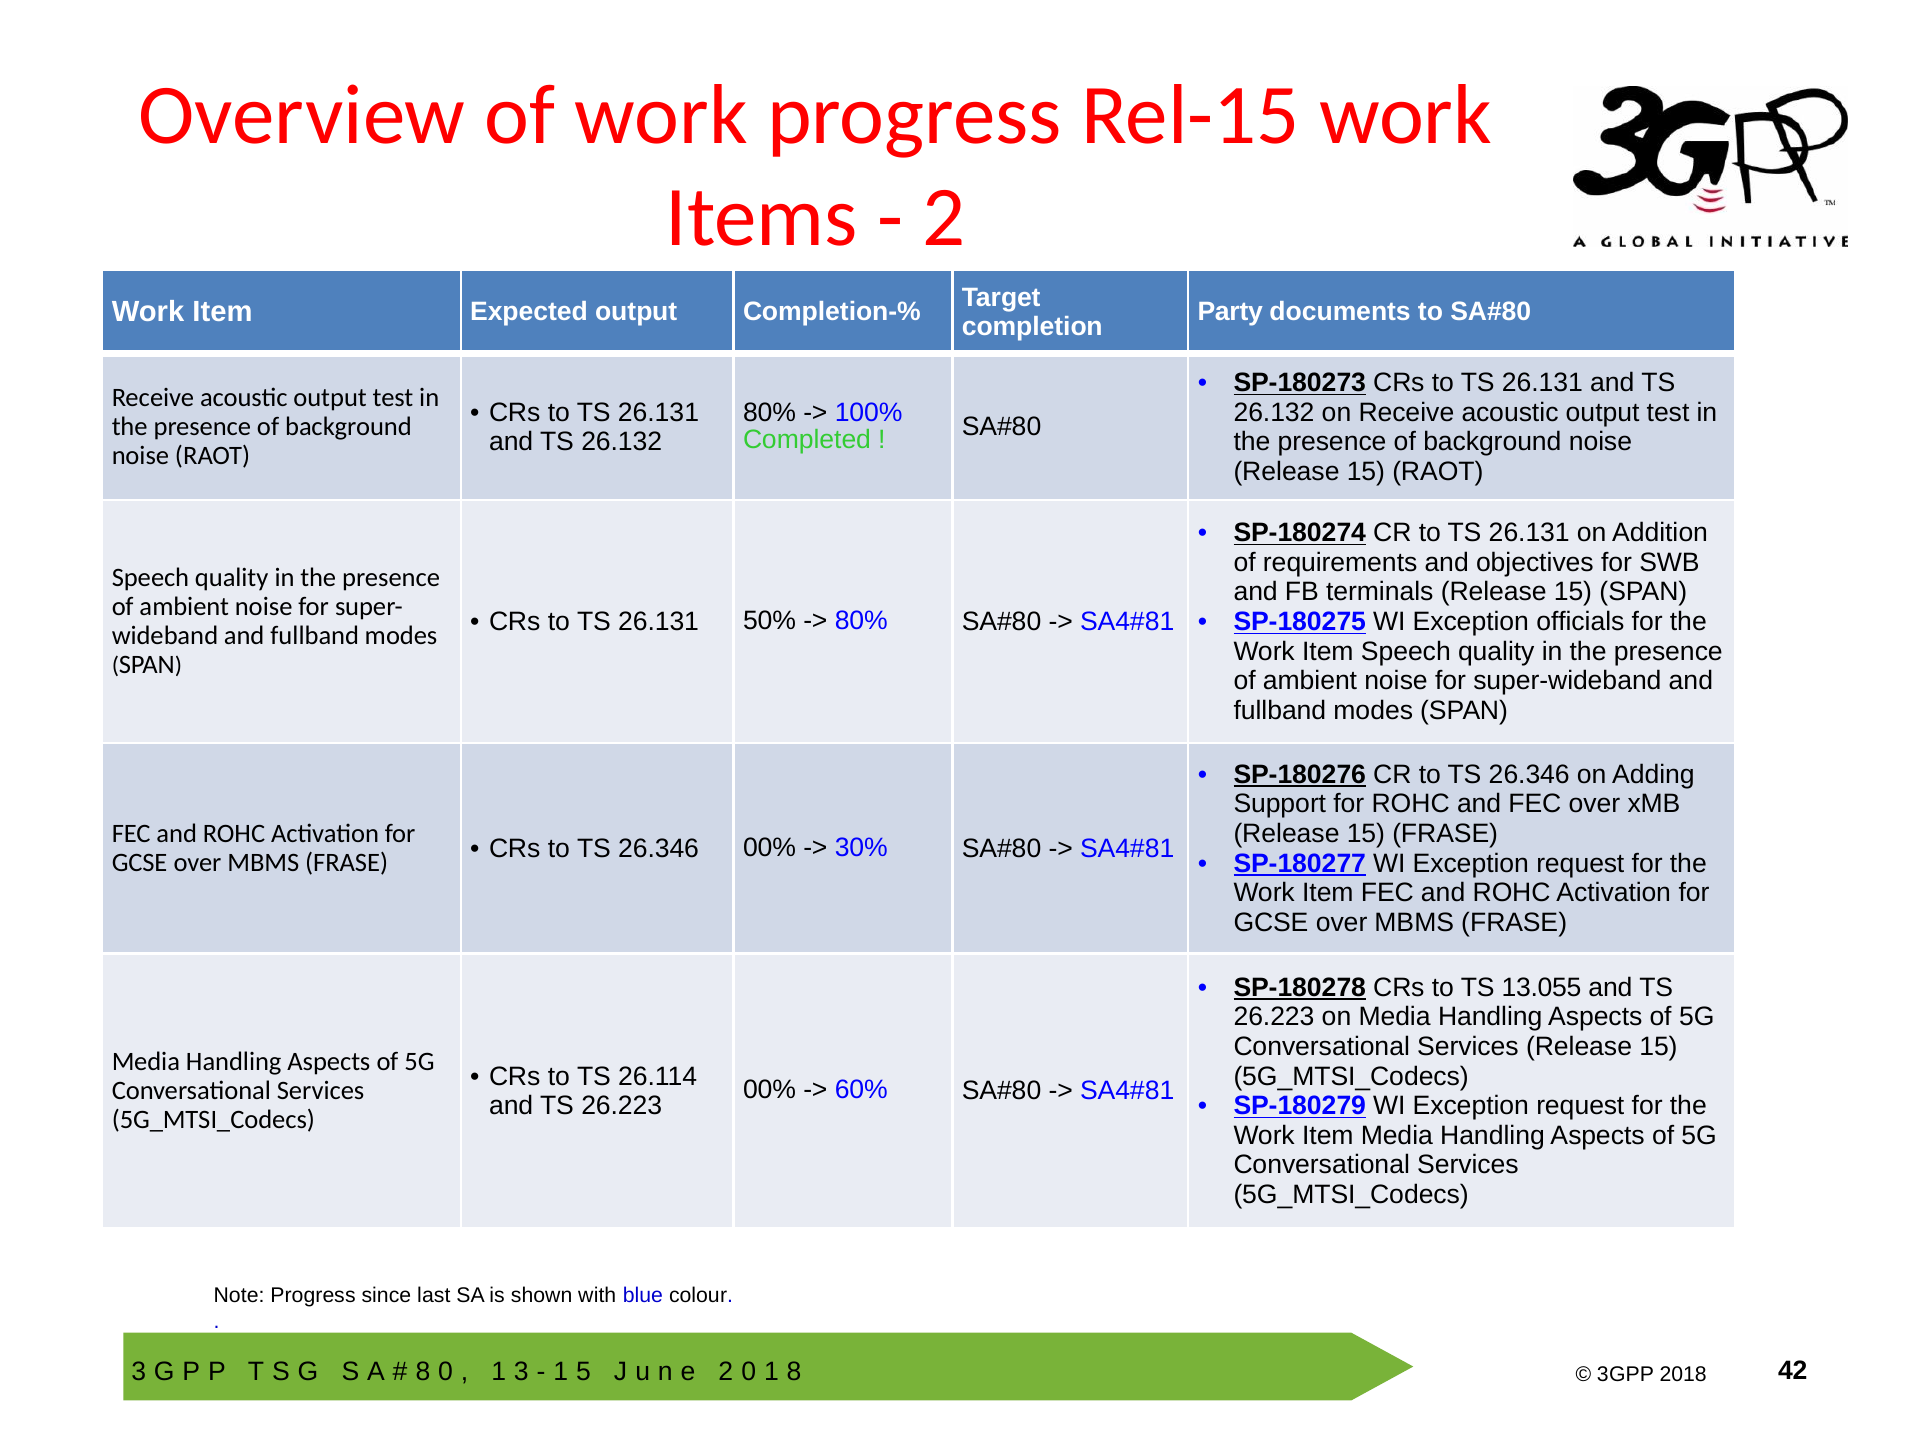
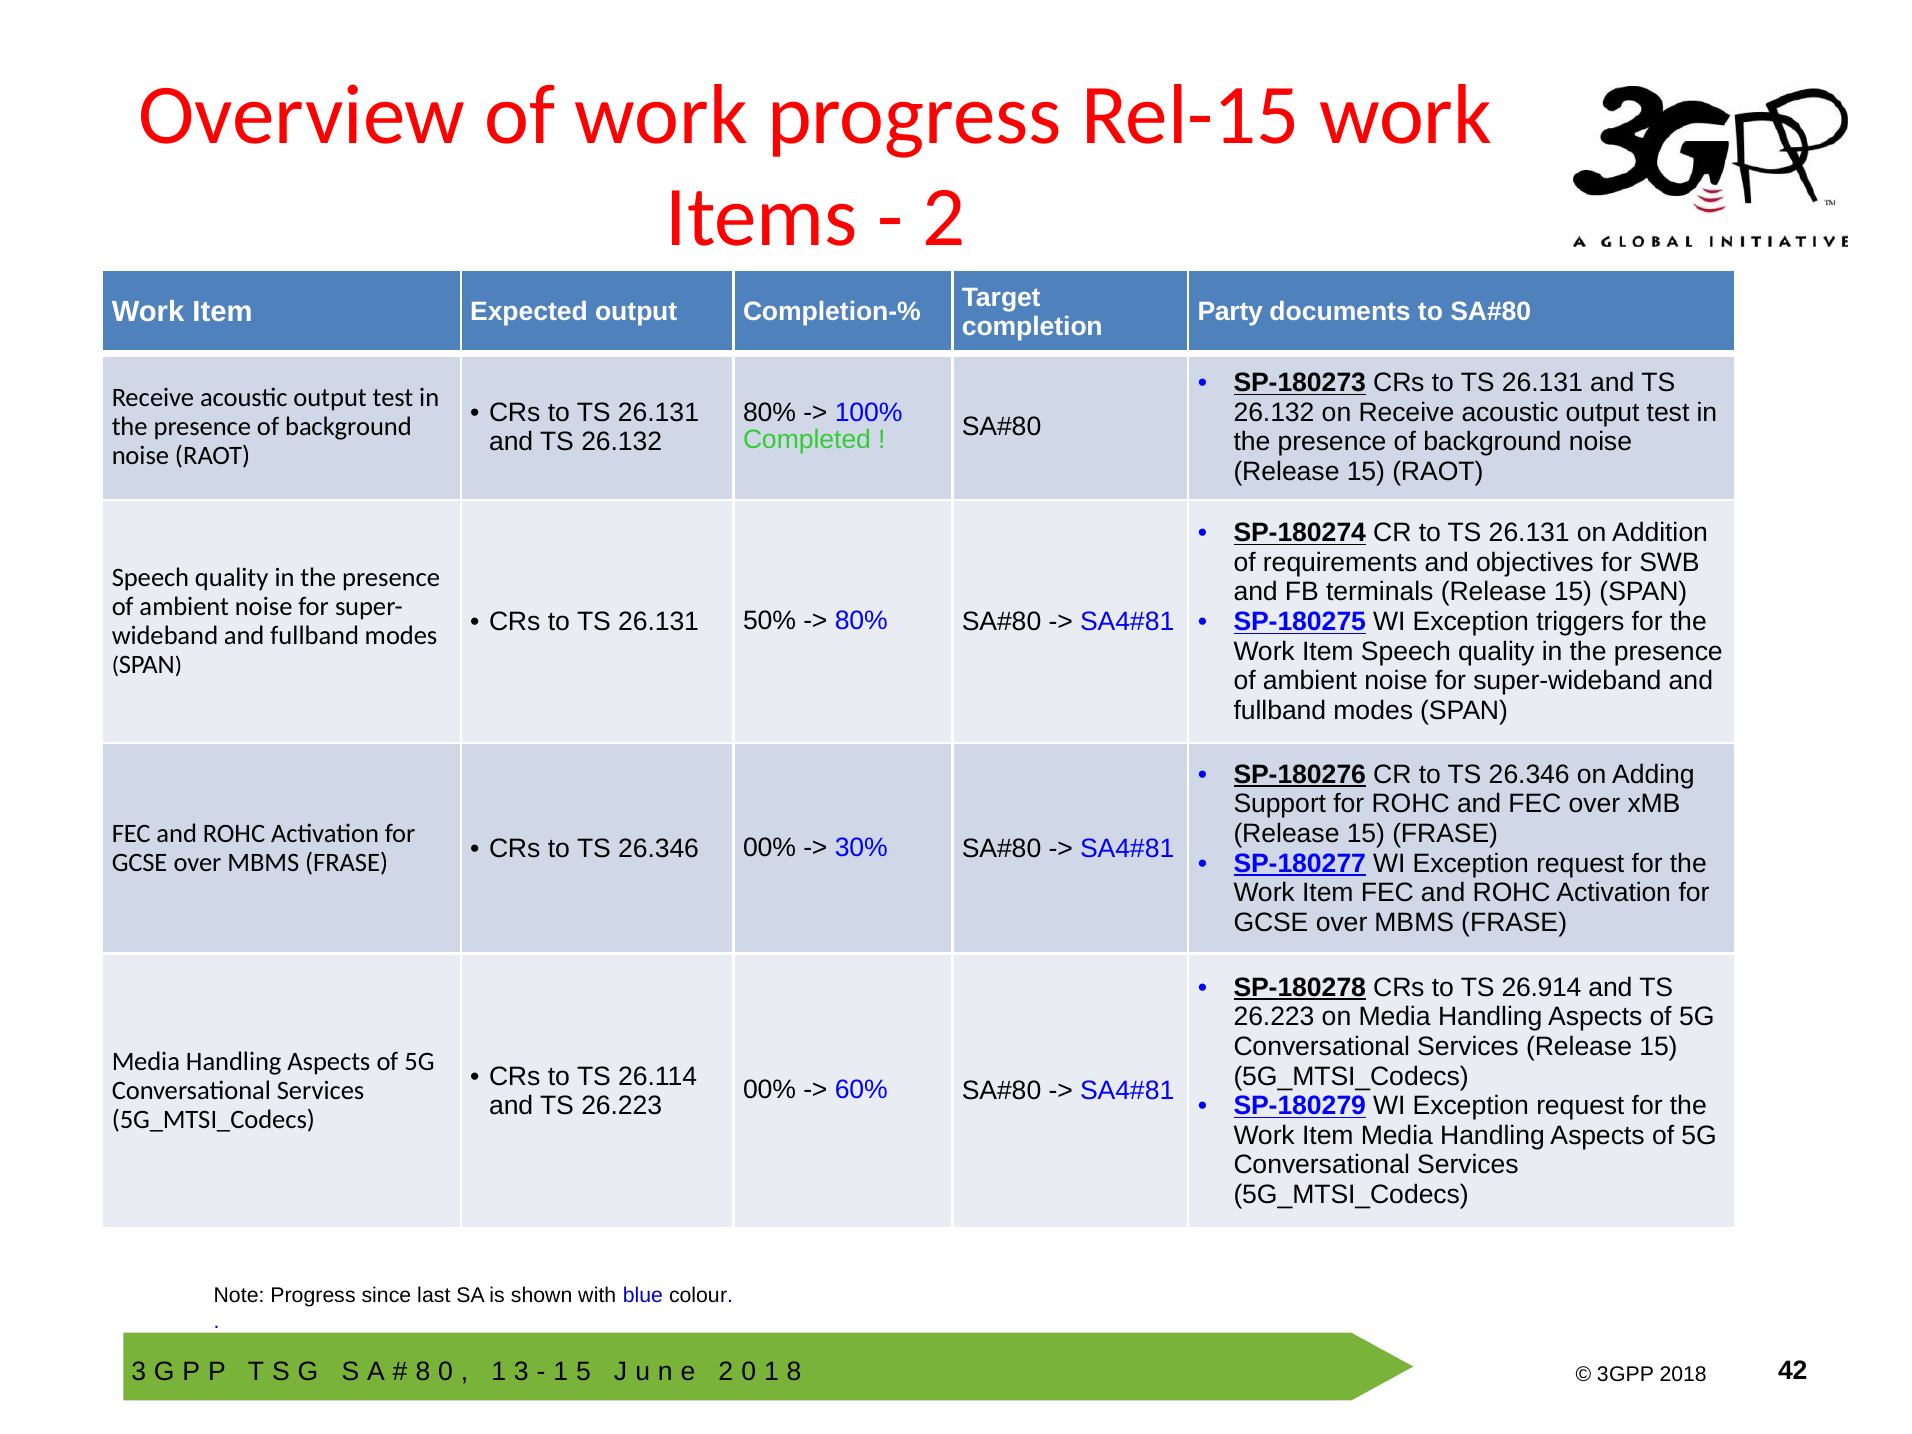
officials: officials -> triggers (1580, 622)
13.055: 13.055 -> 26.914 (1542, 987)
